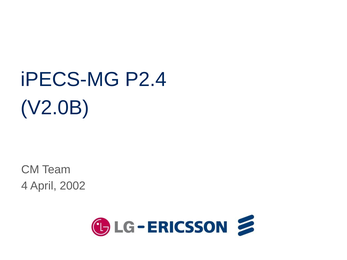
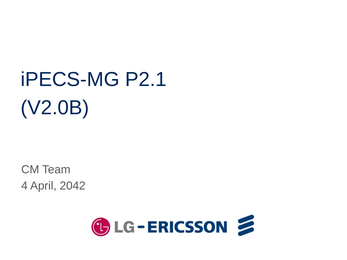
P2.4: P2.4 -> P2.1 (146, 79)
2002: 2002 -> 2042 (73, 186)
